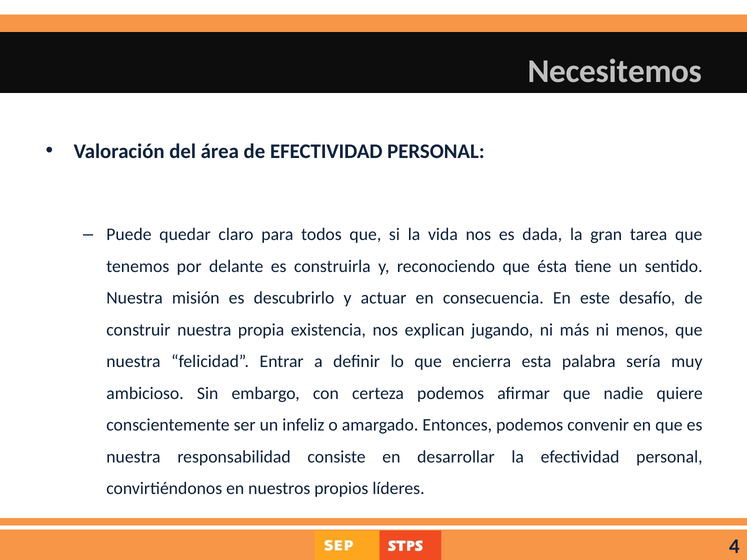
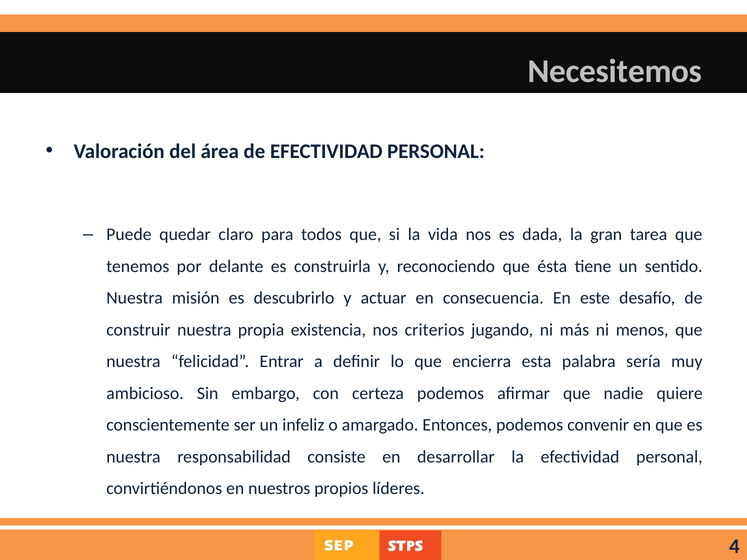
explican: explican -> criterios (435, 330)
